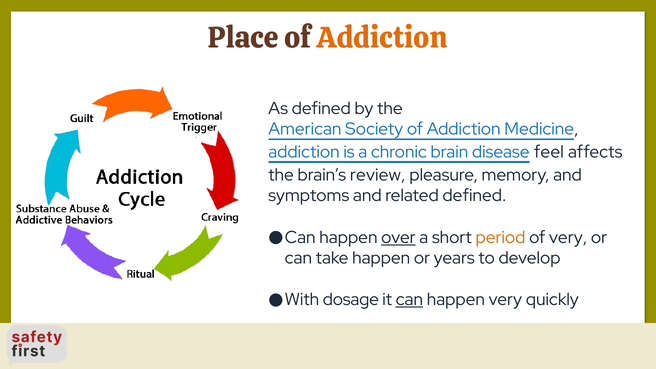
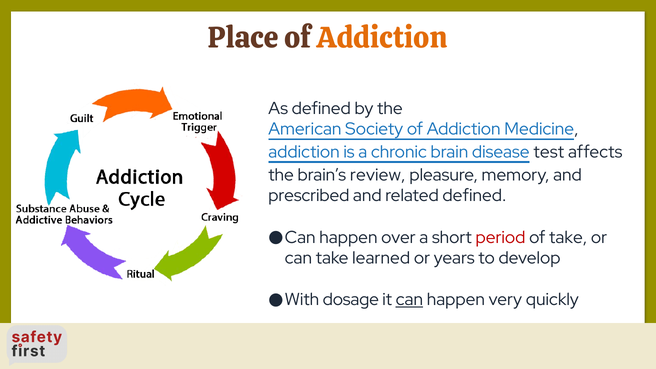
feel: feel -> test (549, 152)
symptoms: symptoms -> prescribed (309, 196)
over underline: present -> none (398, 237)
period colour: orange -> red (500, 237)
of very: very -> take (568, 237)
take happen: happen -> learned (381, 258)
